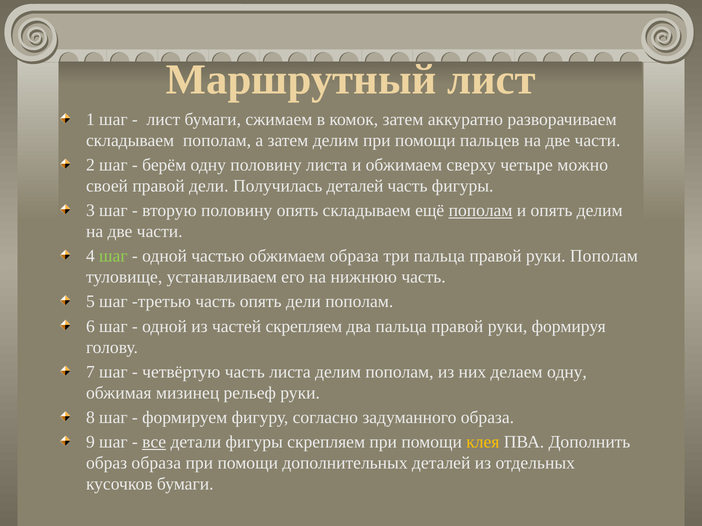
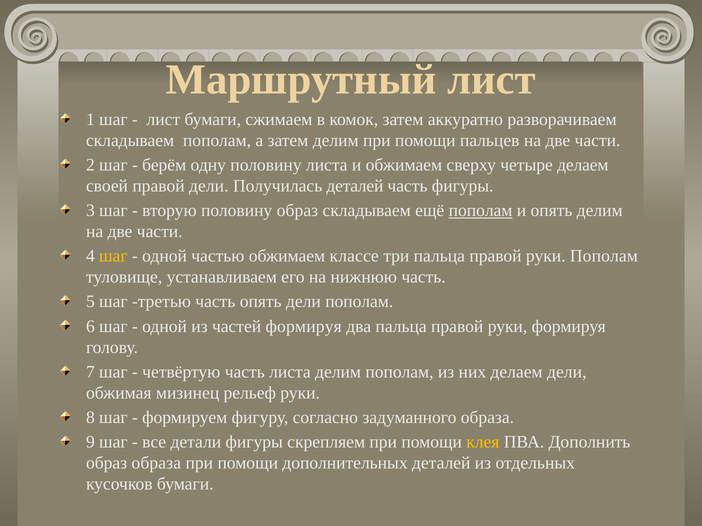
четыре можно: можно -> делаем (583, 165)
половину опять: опять -> образ (297, 211)
шаг colour: light green -> yellow (113, 256)
обжимаем образа: образа -> классе (354, 256)
частей скрепляем: скрепляем -> формируя (304, 327)
делаем одну: одну -> дели (567, 372)
все underline: present -> none (154, 442)
